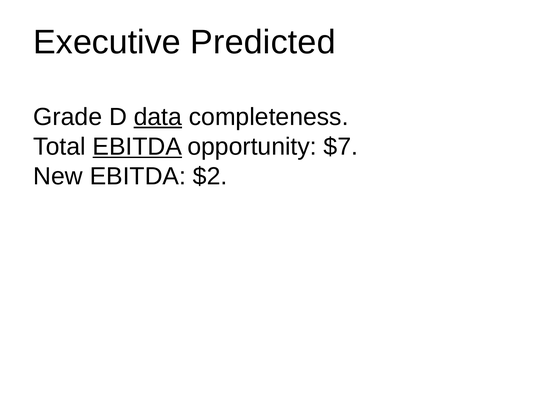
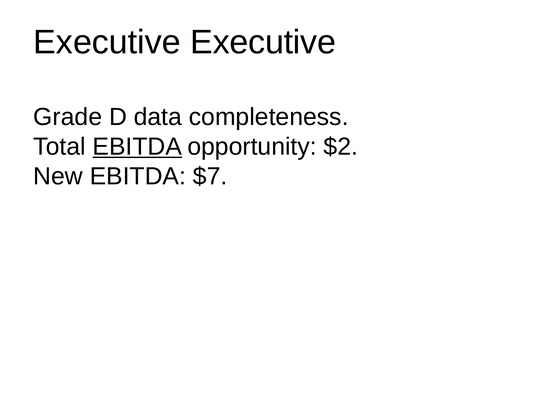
Executive Predicted: Predicted -> Executive (263, 42)
data underline: present -> none (158, 117)
$7: $7 -> $2 (341, 147)
$2: $2 -> $7 (210, 176)
